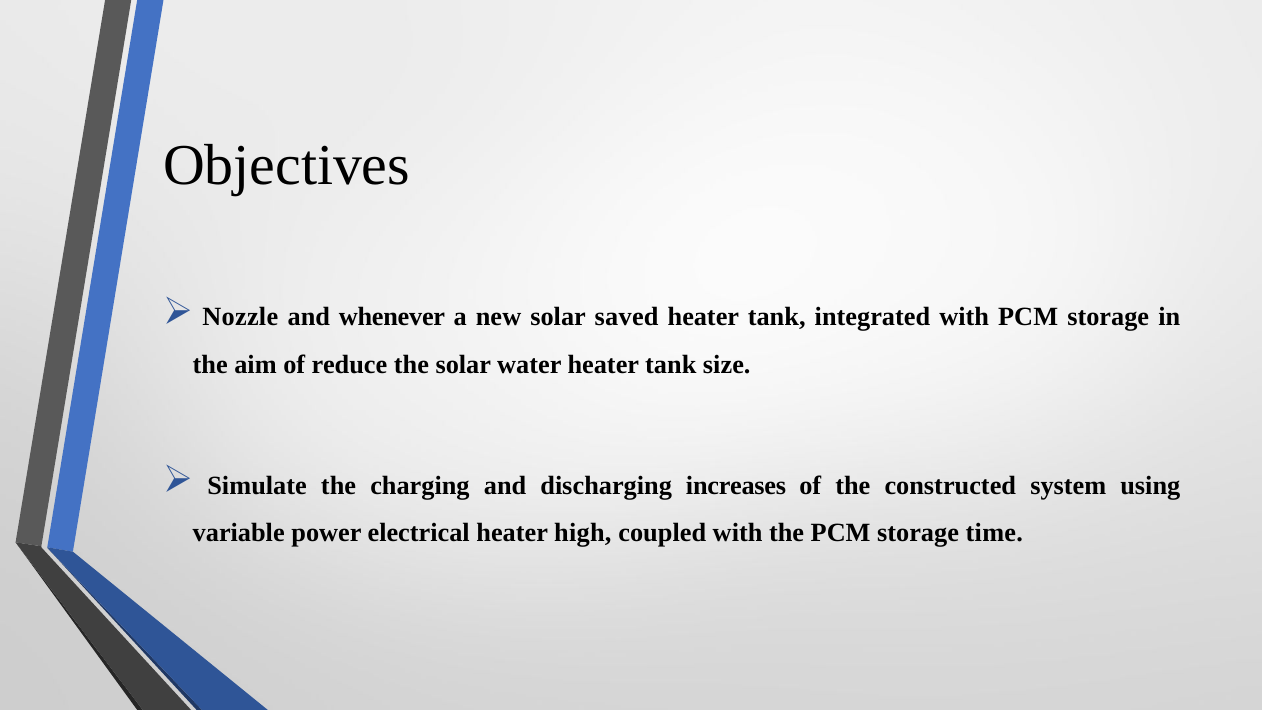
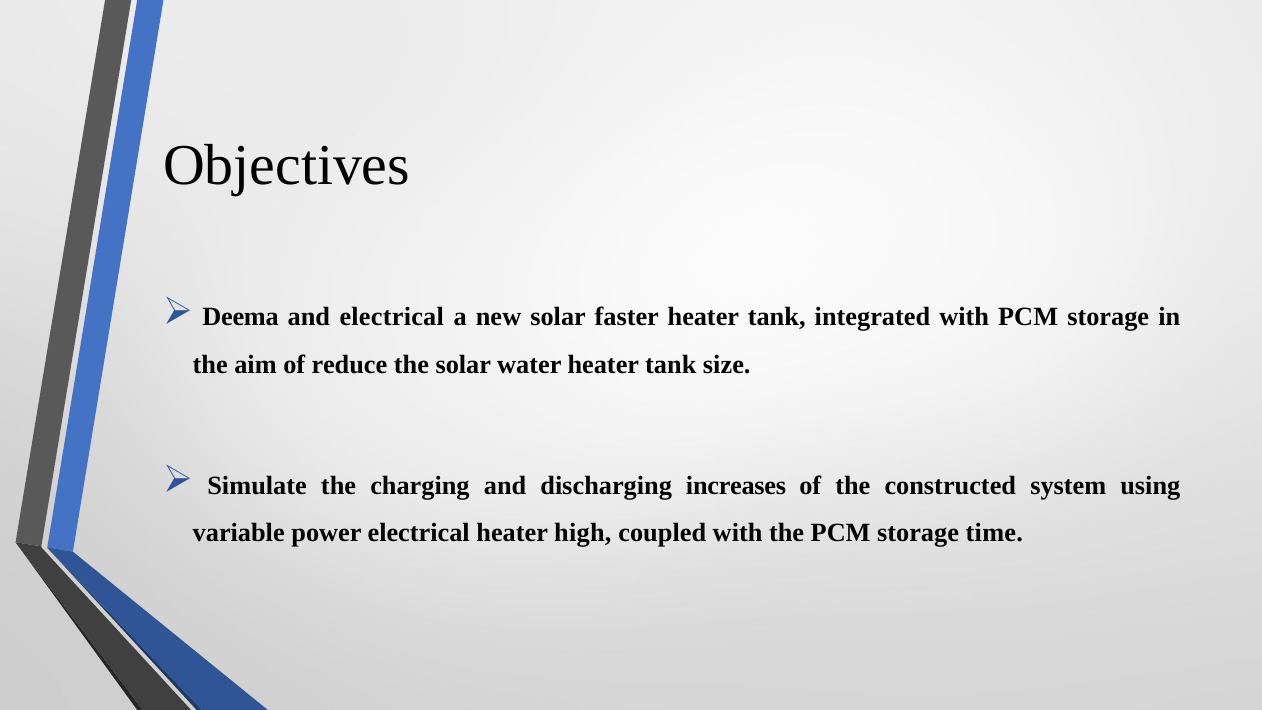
Nozzle: Nozzle -> Deema (241, 317)
and whenever: whenever -> electrical (392, 317)
saved: saved -> faster (627, 317)
